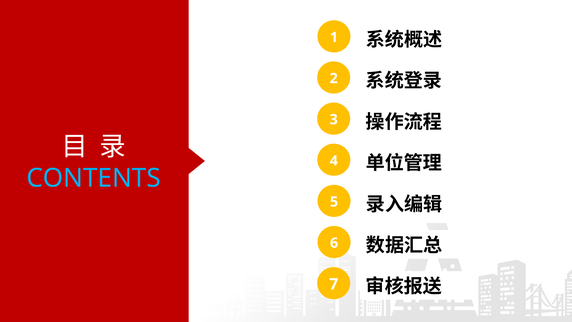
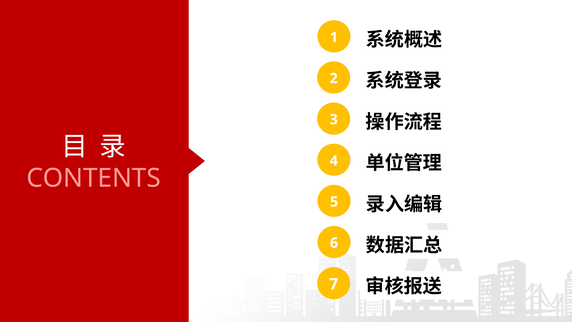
CONTENTS colour: light blue -> pink (94, 178)
